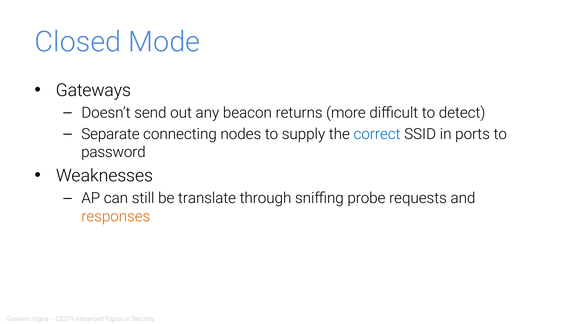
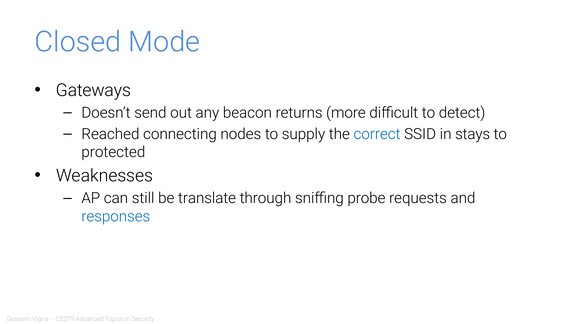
Separate: Separate -> Reached (110, 134)
ports: ports -> stays (473, 134)
password: password -> protected (113, 152)
responses colour: orange -> blue (116, 216)
